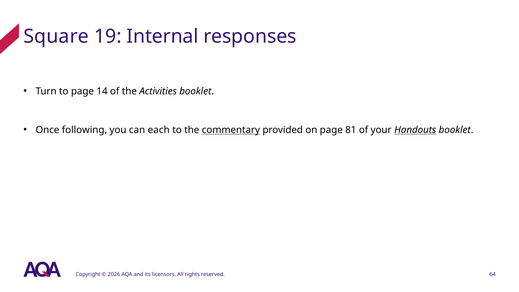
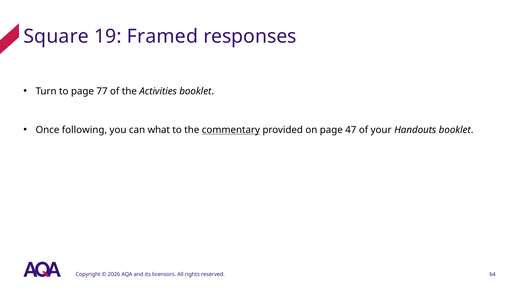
Internal: Internal -> Framed (162, 36)
14: 14 -> 77 (102, 91)
each: each -> what (159, 130)
81: 81 -> 47 (351, 130)
Handouts underline: present -> none (415, 130)
